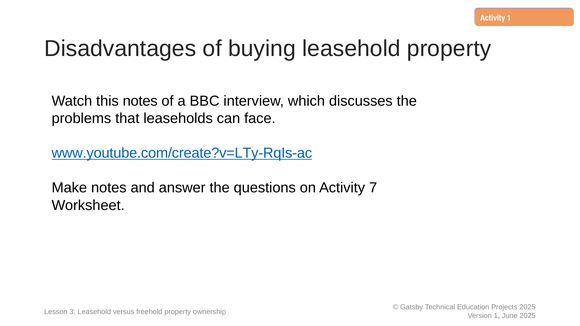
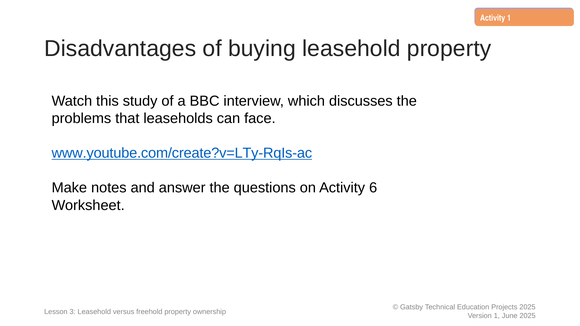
this notes: notes -> study (140, 101)
7: 7 -> 6 (373, 188)
